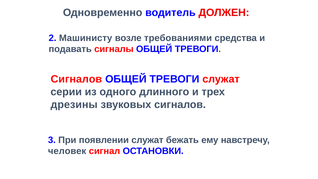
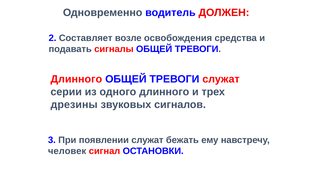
Машинисту: Машинисту -> Составляет (86, 38)
требованиями: требованиями -> освобождения (178, 38)
Сигналов: Сигналов -> Длинного (76, 79)
